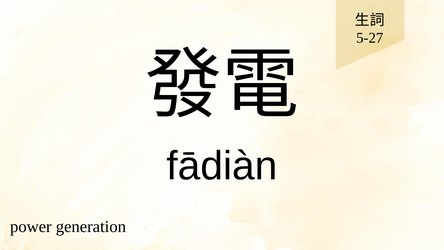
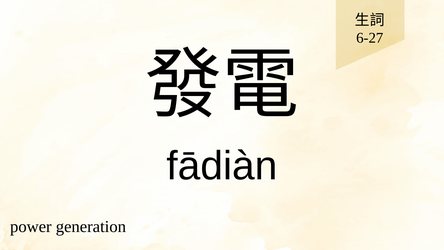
5-27: 5-27 -> 6-27 (370, 38)
